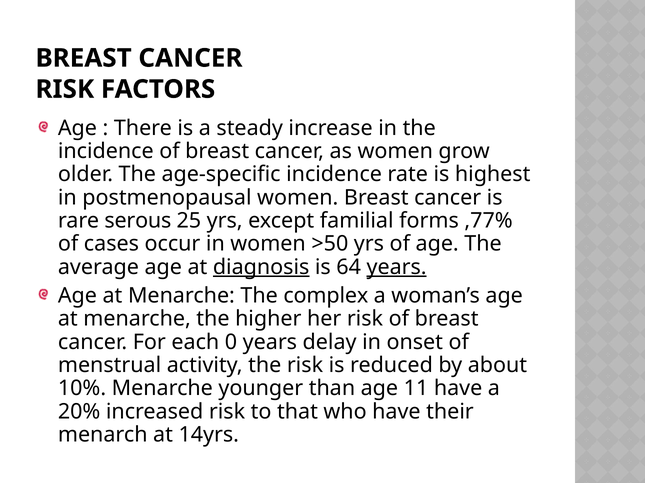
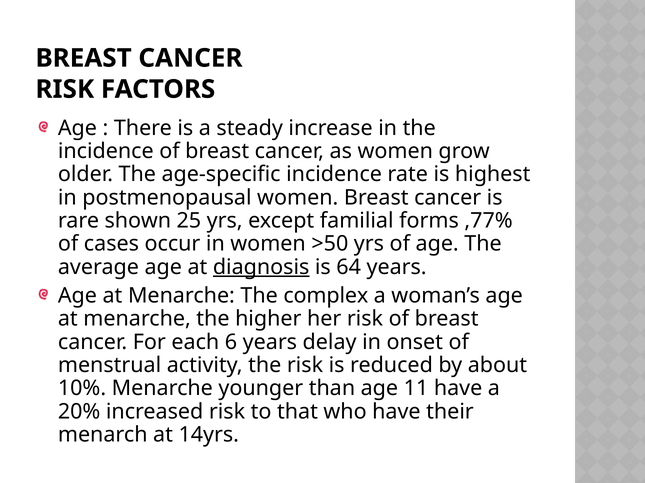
serous: serous -> shown (138, 221)
years underline: present -> none (397, 267)
0: 0 -> 6 (231, 342)
